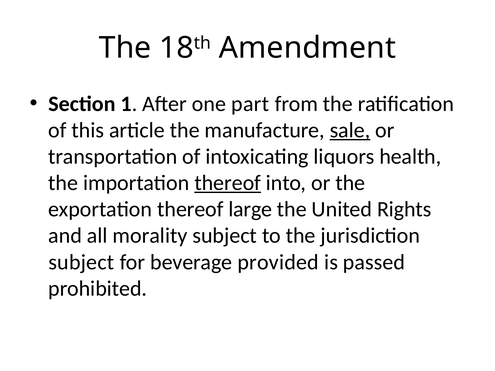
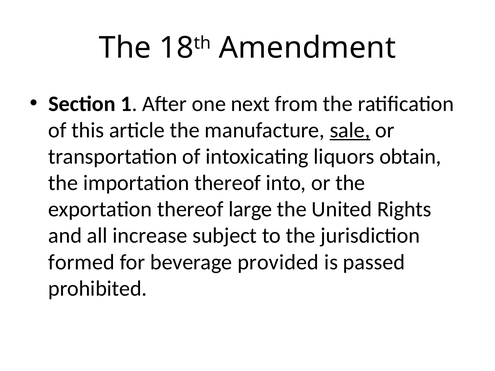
part: part -> next (250, 104)
health: health -> obtain (410, 157)
thereof underline: present -> none (228, 183)
morality: morality -> increase (150, 236)
subject: subject -> formed (81, 262)
